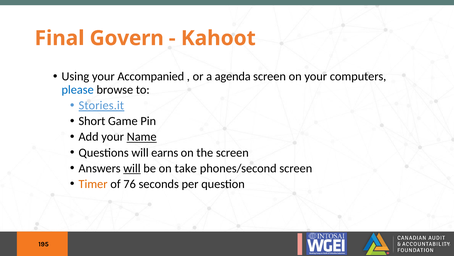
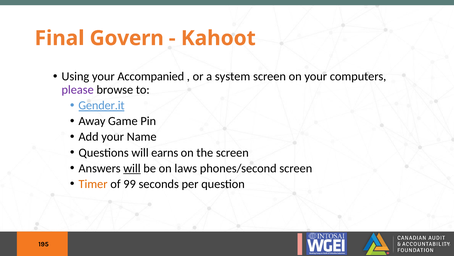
agenda: agenda -> system (233, 76)
please colour: blue -> purple (78, 90)
Stories.it: Stories.it -> Gender.it (101, 105)
Short: Short -> Away (92, 121)
Name underline: present -> none (142, 137)
take: take -> laws (186, 168)
76: 76 -> 99 (130, 184)
